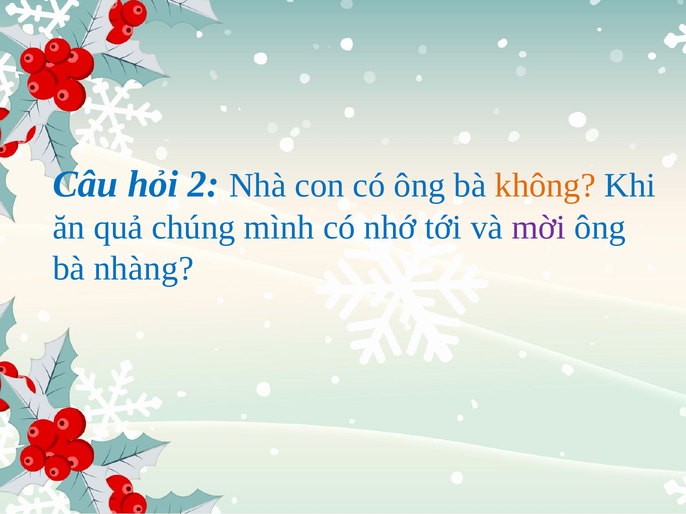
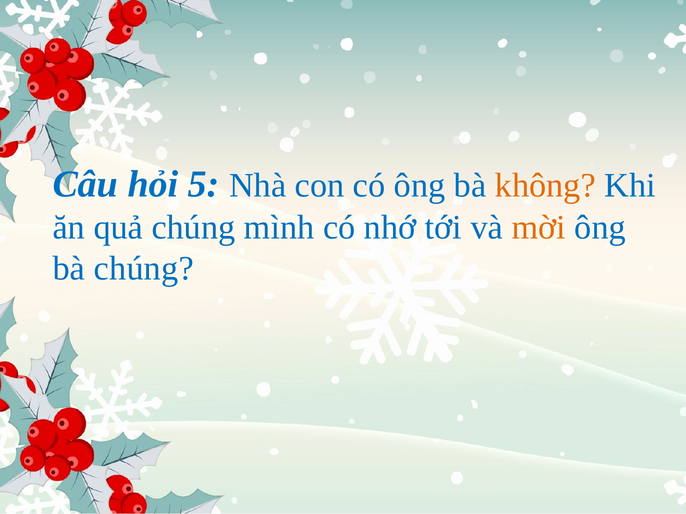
2: 2 -> 5 (204, 184)
mời colour: purple -> orange (539, 228)
bà nhàng: nhàng -> chúng (144, 269)
